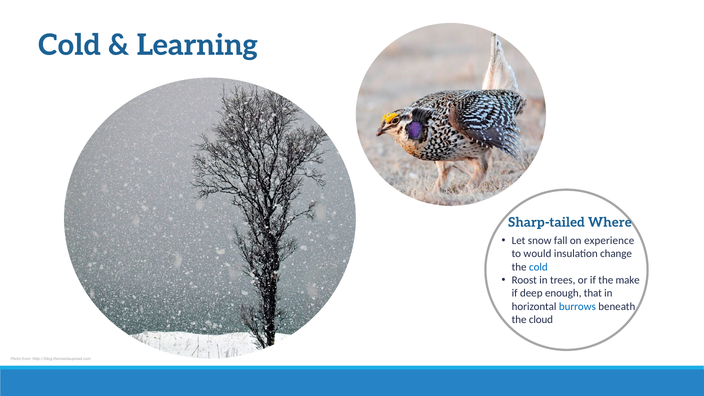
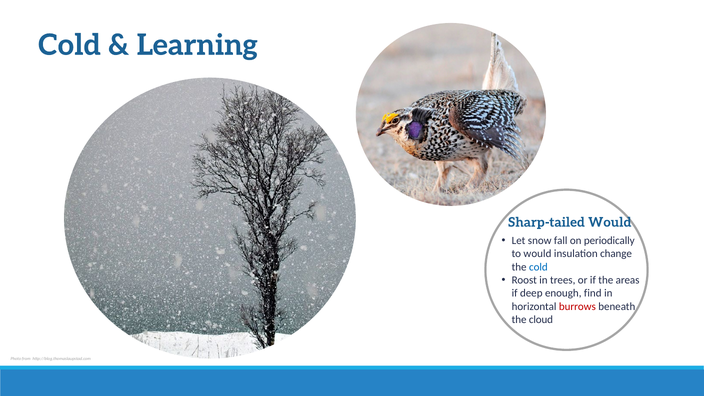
Sharp-tailed Where: Where -> Would (610, 222)
experience: experience -> periodically (609, 241)
make: make -> areas (628, 280)
that: that -> find (593, 293)
burrows colour: blue -> red (577, 307)
